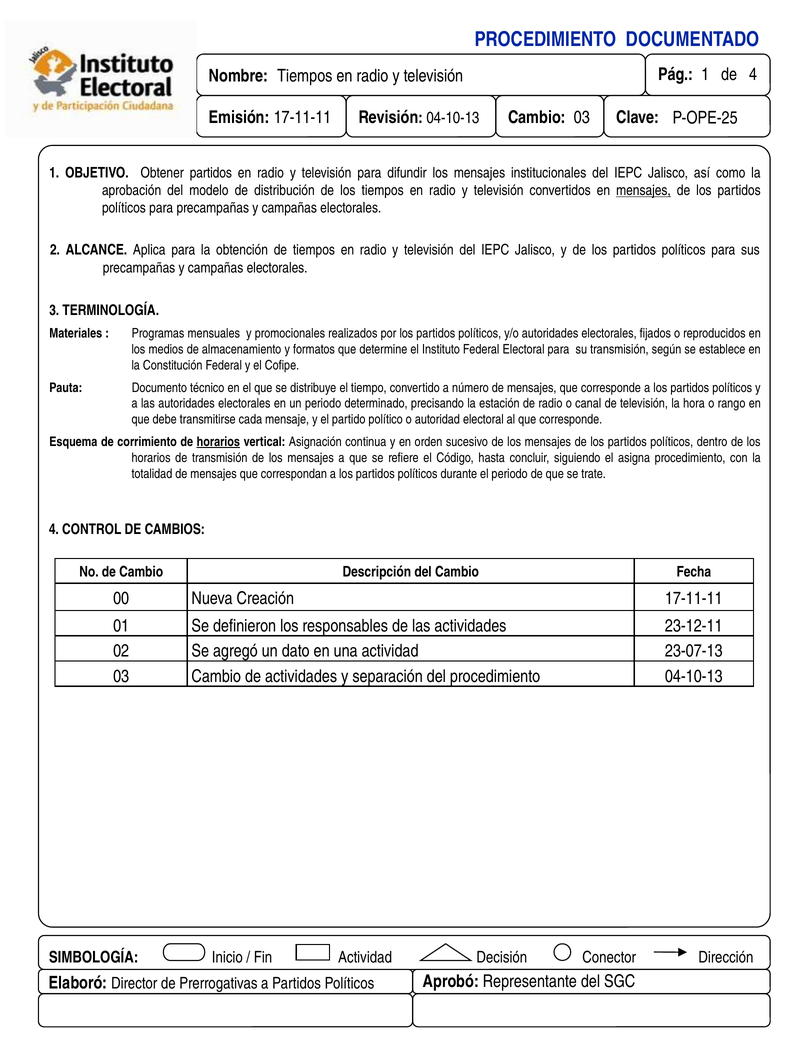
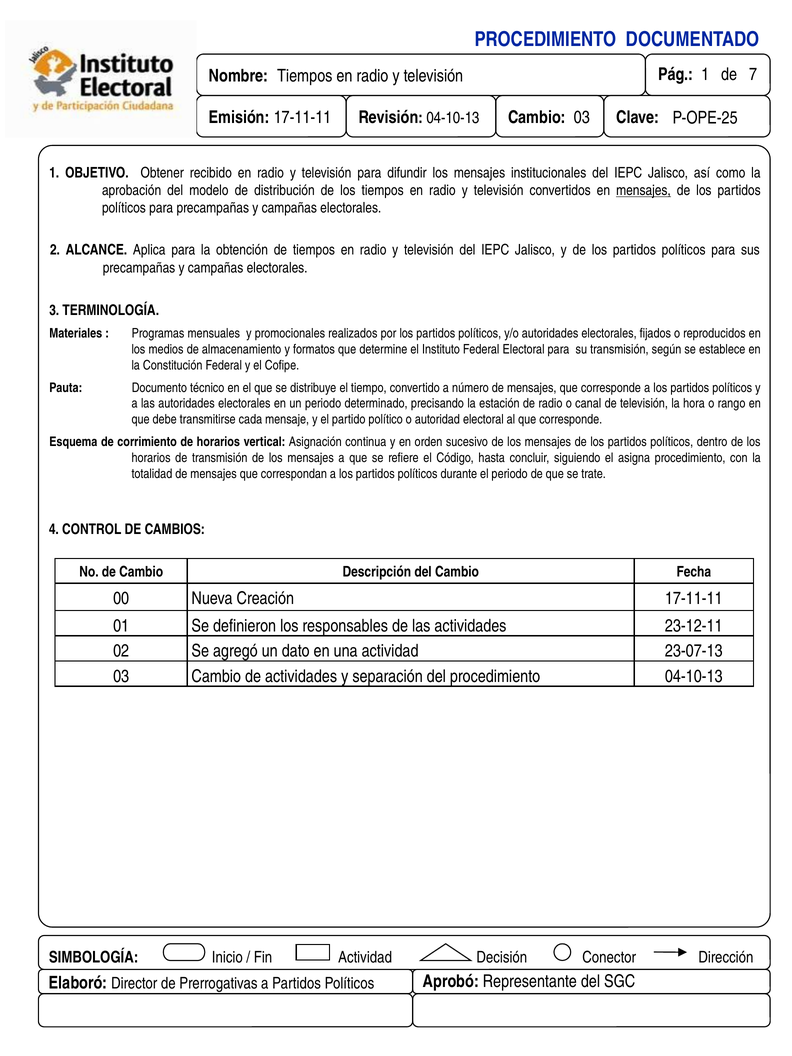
de 4: 4 -> 7 (753, 75)
Obtener partidos: partidos -> recibido (211, 173)
horarios underline: present -> none (218, 442)
